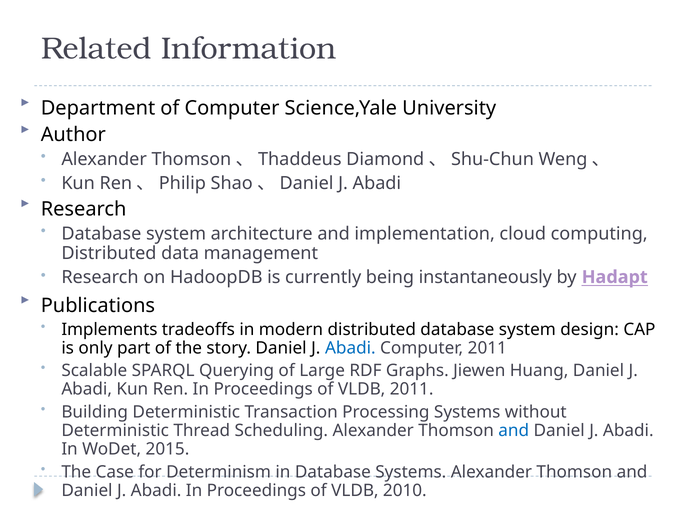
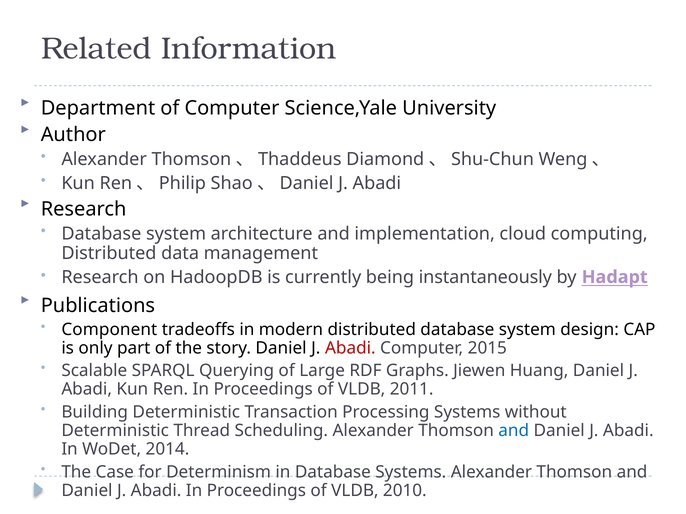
Implements: Implements -> Component (109, 330)
Abadi colour: blue -> red (350, 348)
Computer 2011: 2011 -> 2015 (487, 348)
2015: 2015 -> 2014 (167, 450)
